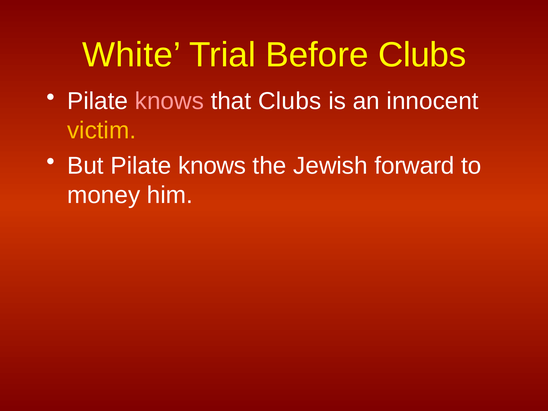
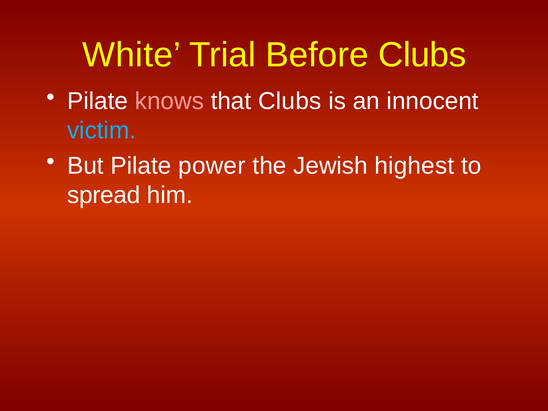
victim colour: yellow -> light blue (102, 130)
But Pilate knows: knows -> power (212, 166)
forward: forward -> highest (414, 166)
money: money -> spread (104, 195)
